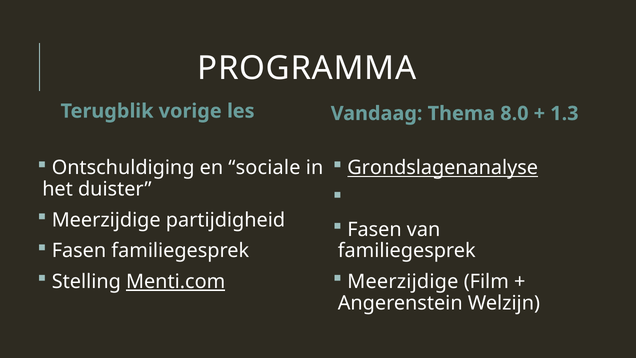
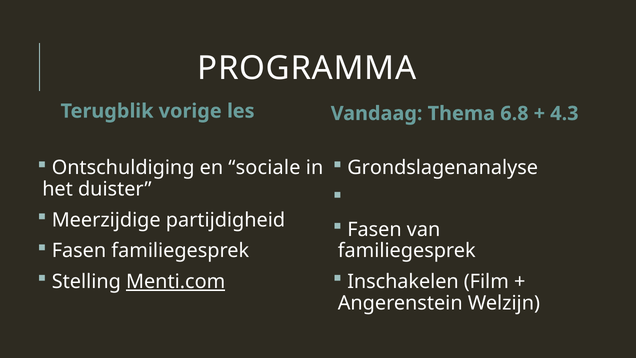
8.0: 8.0 -> 6.8 (514, 113)
1.3: 1.3 -> 4.3 (564, 113)
Grondslagenanalyse underline: present -> none (443, 168)
Meerzijdige: Meerzijdige -> Inschakelen (403, 281)
